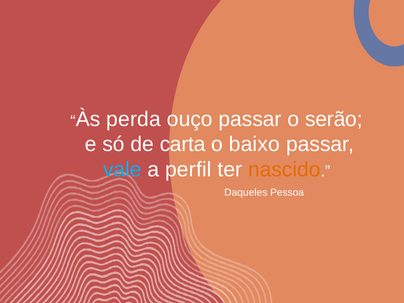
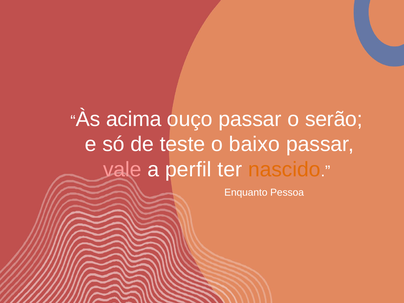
perda: perda -> acima (134, 119)
carta: carta -> teste (183, 144)
vale colour: light blue -> pink (122, 170)
Daqueles: Daqueles -> Enquanto (246, 192)
